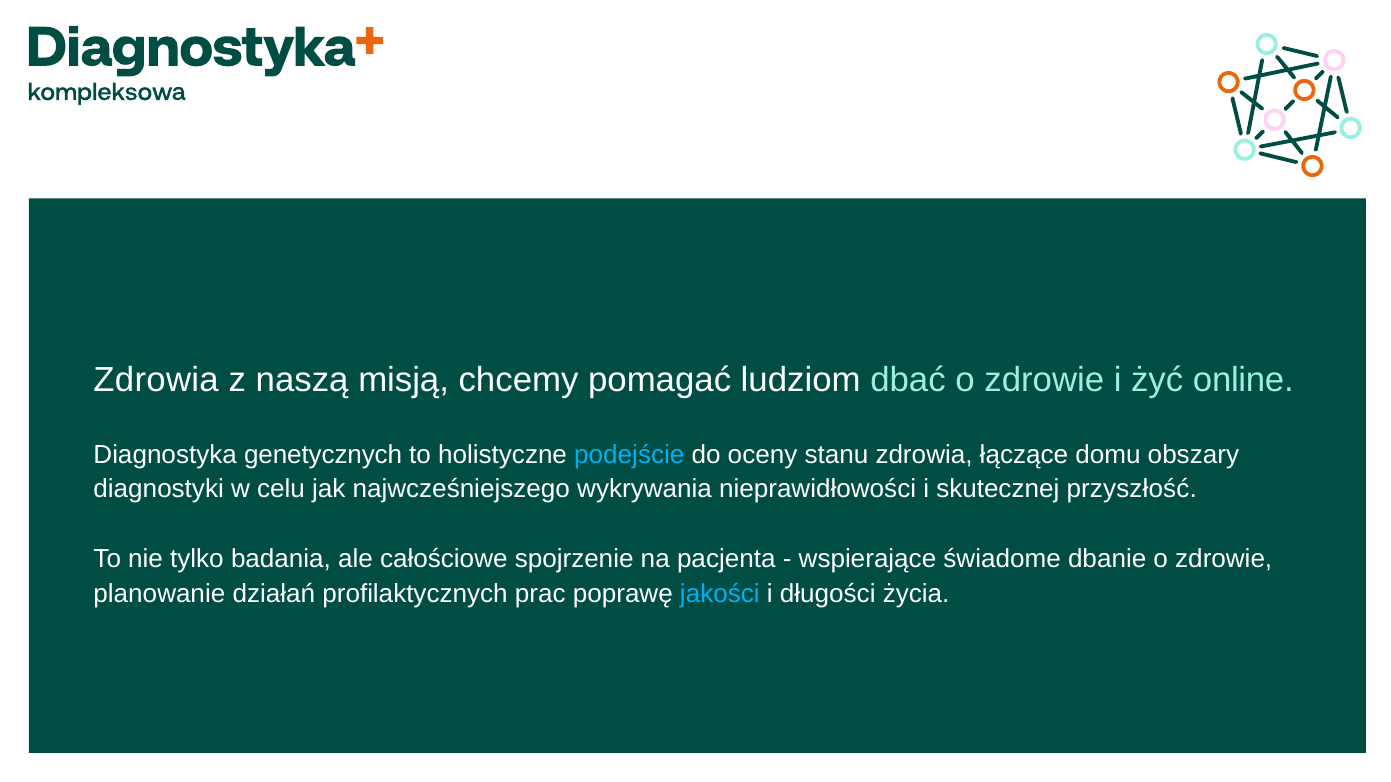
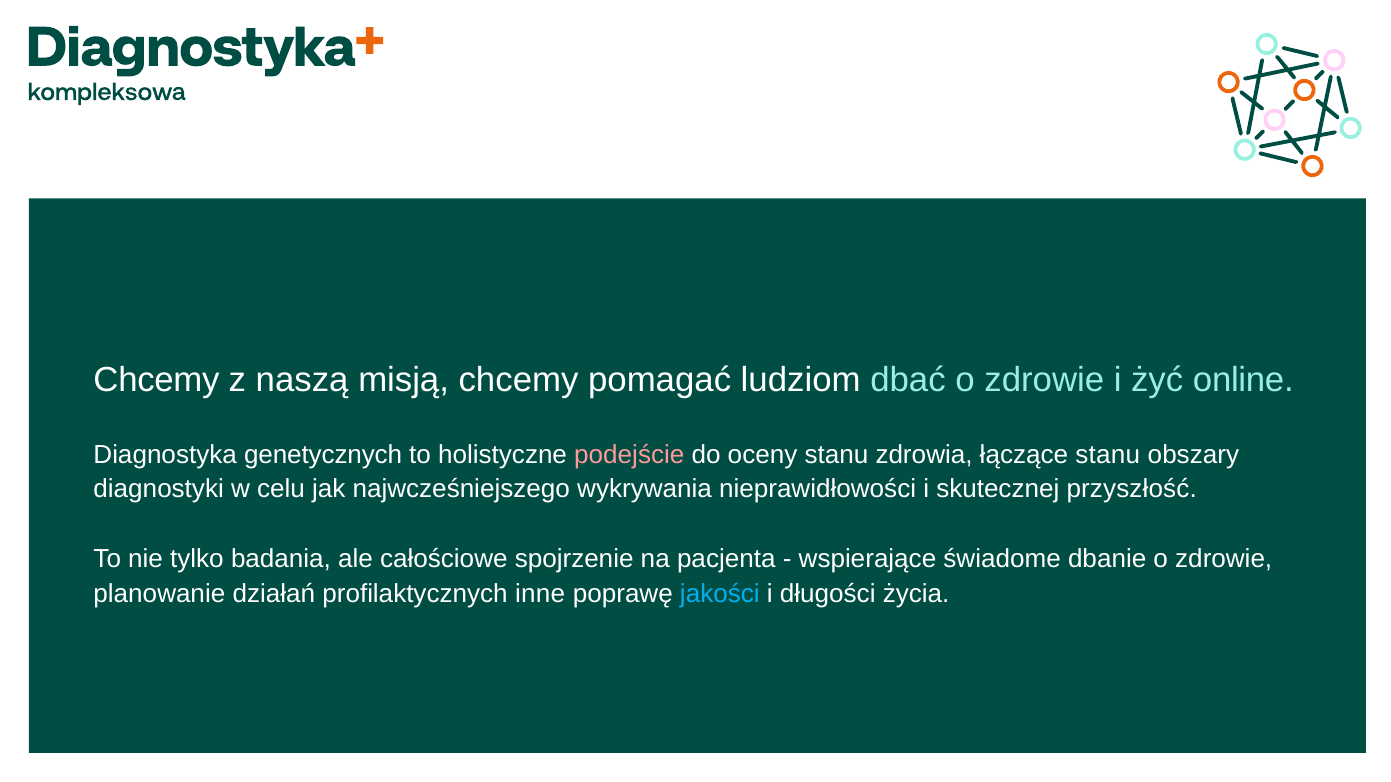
Zdrowia: Zdrowia -> Chcemy (156, 381)
podejście colour: light blue -> pink (629, 455)
łączące domu: domu -> stanu (1108, 455)
prac: prac -> inne (540, 594)
